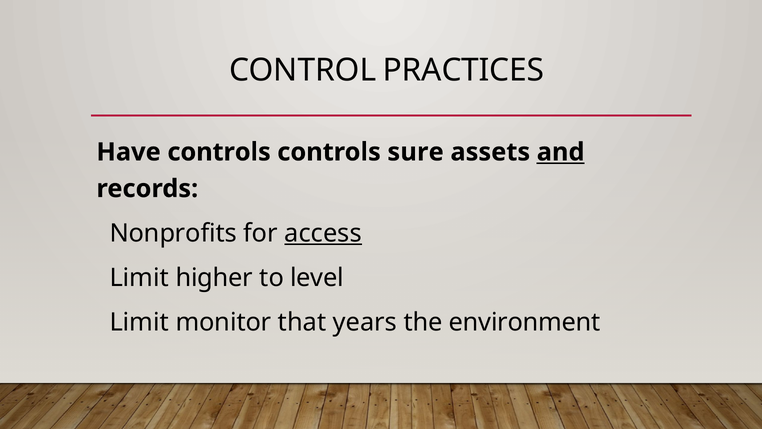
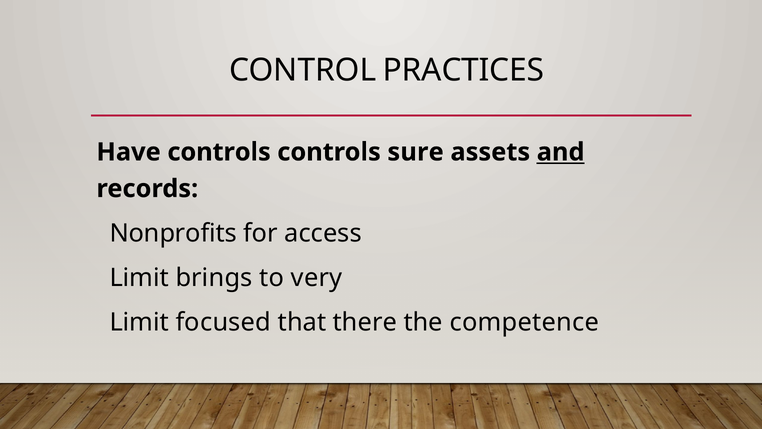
access underline: present -> none (323, 233)
higher: higher -> brings (214, 278)
level: level -> very (317, 278)
monitor: monitor -> focused (223, 322)
years: years -> there (365, 322)
environment: environment -> competence (524, 322)
